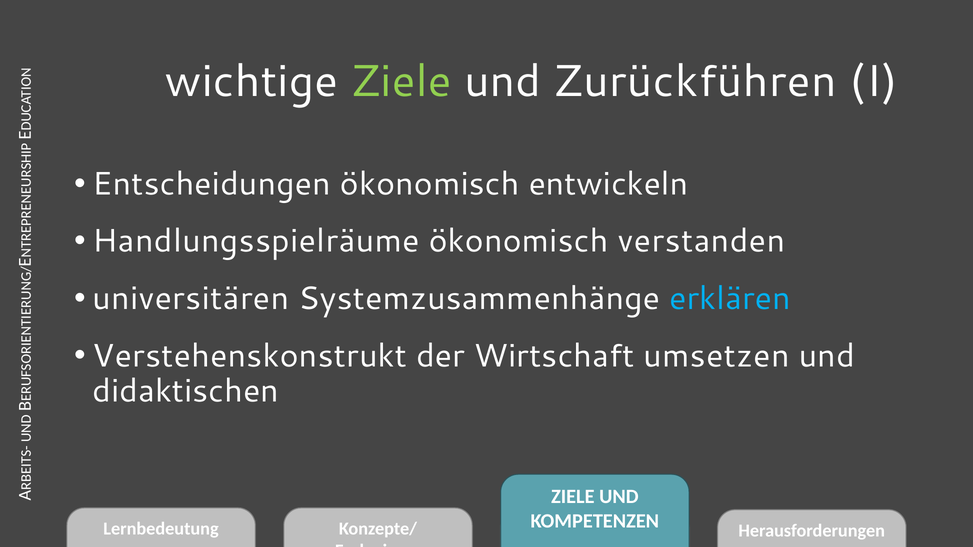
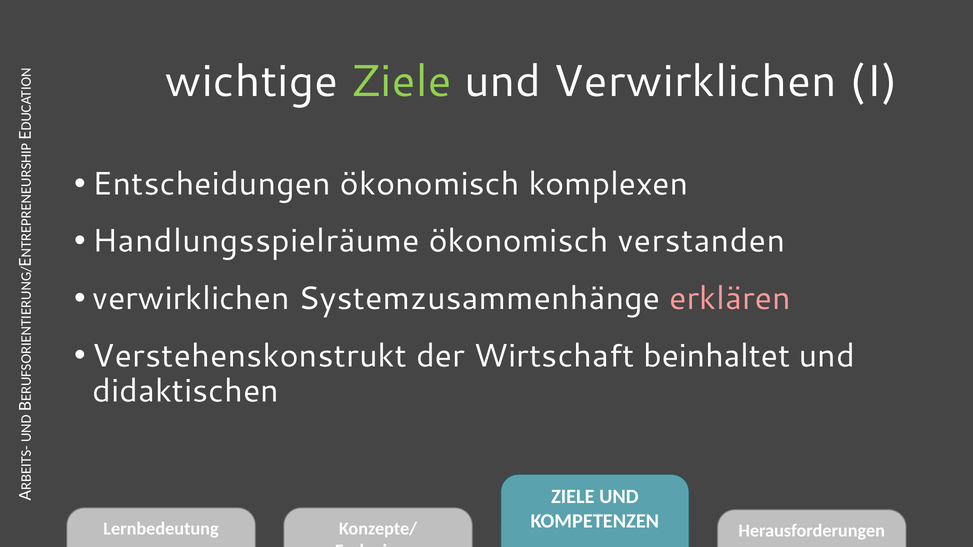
und Zurückführen: Zurückführen -> Verwirklichen (695, 82)
entwickeln: entwickeln -> komplexen (608, 184)
universitären: universitären -> verwirklichen (191, 299)
erklären colour: light blue -> pink (730, 299)
umsetzen: umsetzen -> beinhaltet (717, 356)
